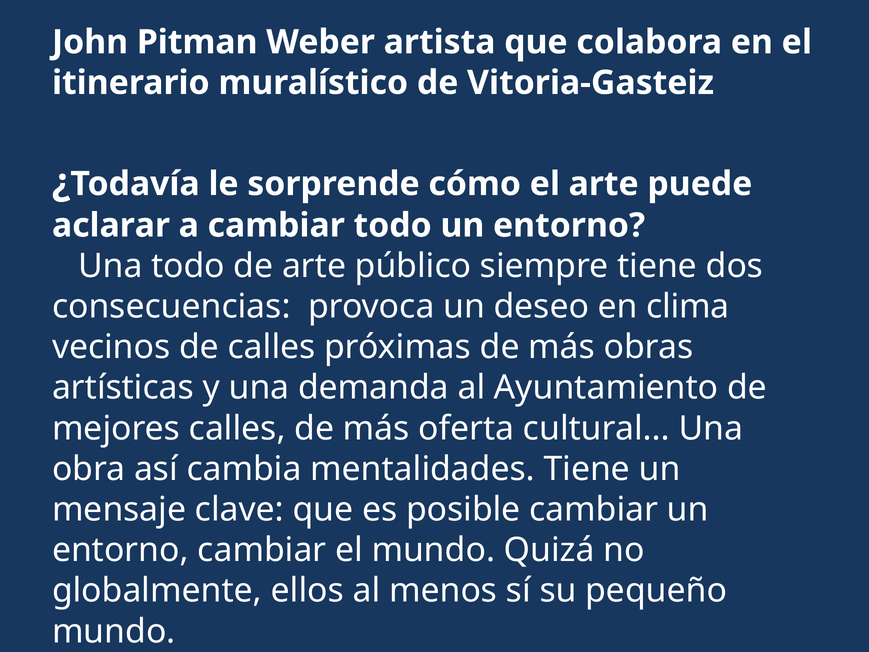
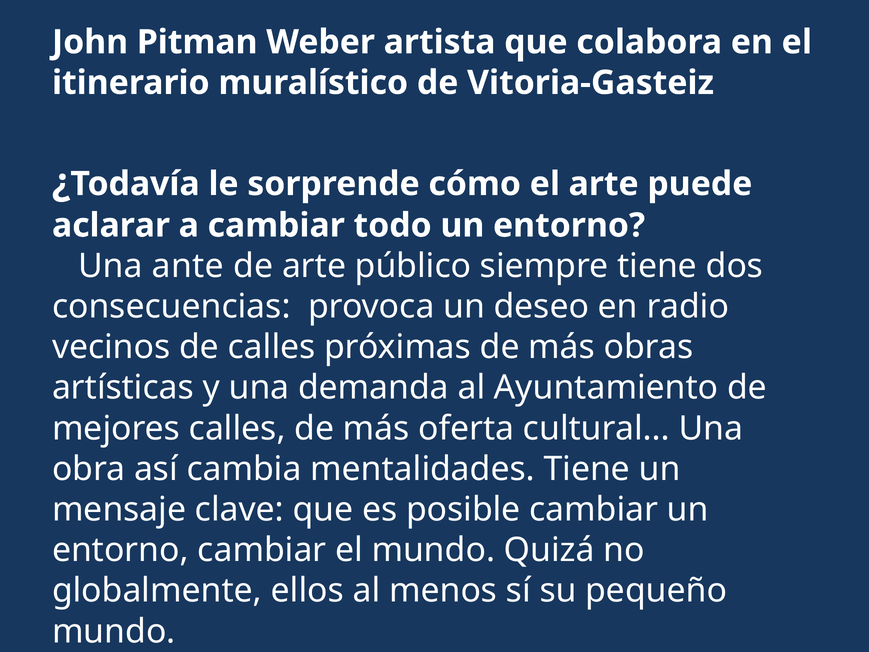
Una todo: todo -> ante (188, 266)
clima: clima -> radio (688, 307)
